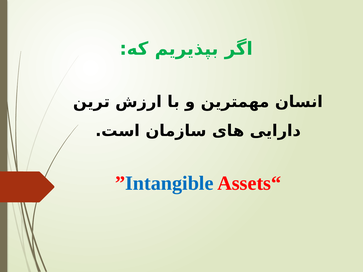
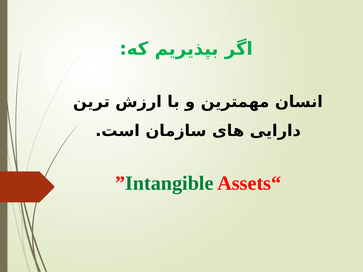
Intangible colour: blue -> green (169, 183)
